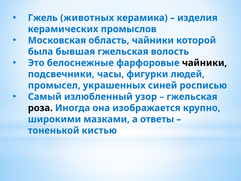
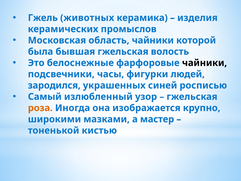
промысел: промысел -> зародился (54, 85)
роза colour: black -> orange (40, 108)
ответы: ответы -> мастер (157, 119)
